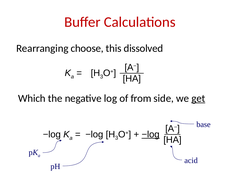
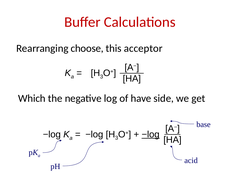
dissolved: dissolved -> acceptor (143, 48)
from: from -> have (141, 98)
get underline: present -> none (198, 98)
